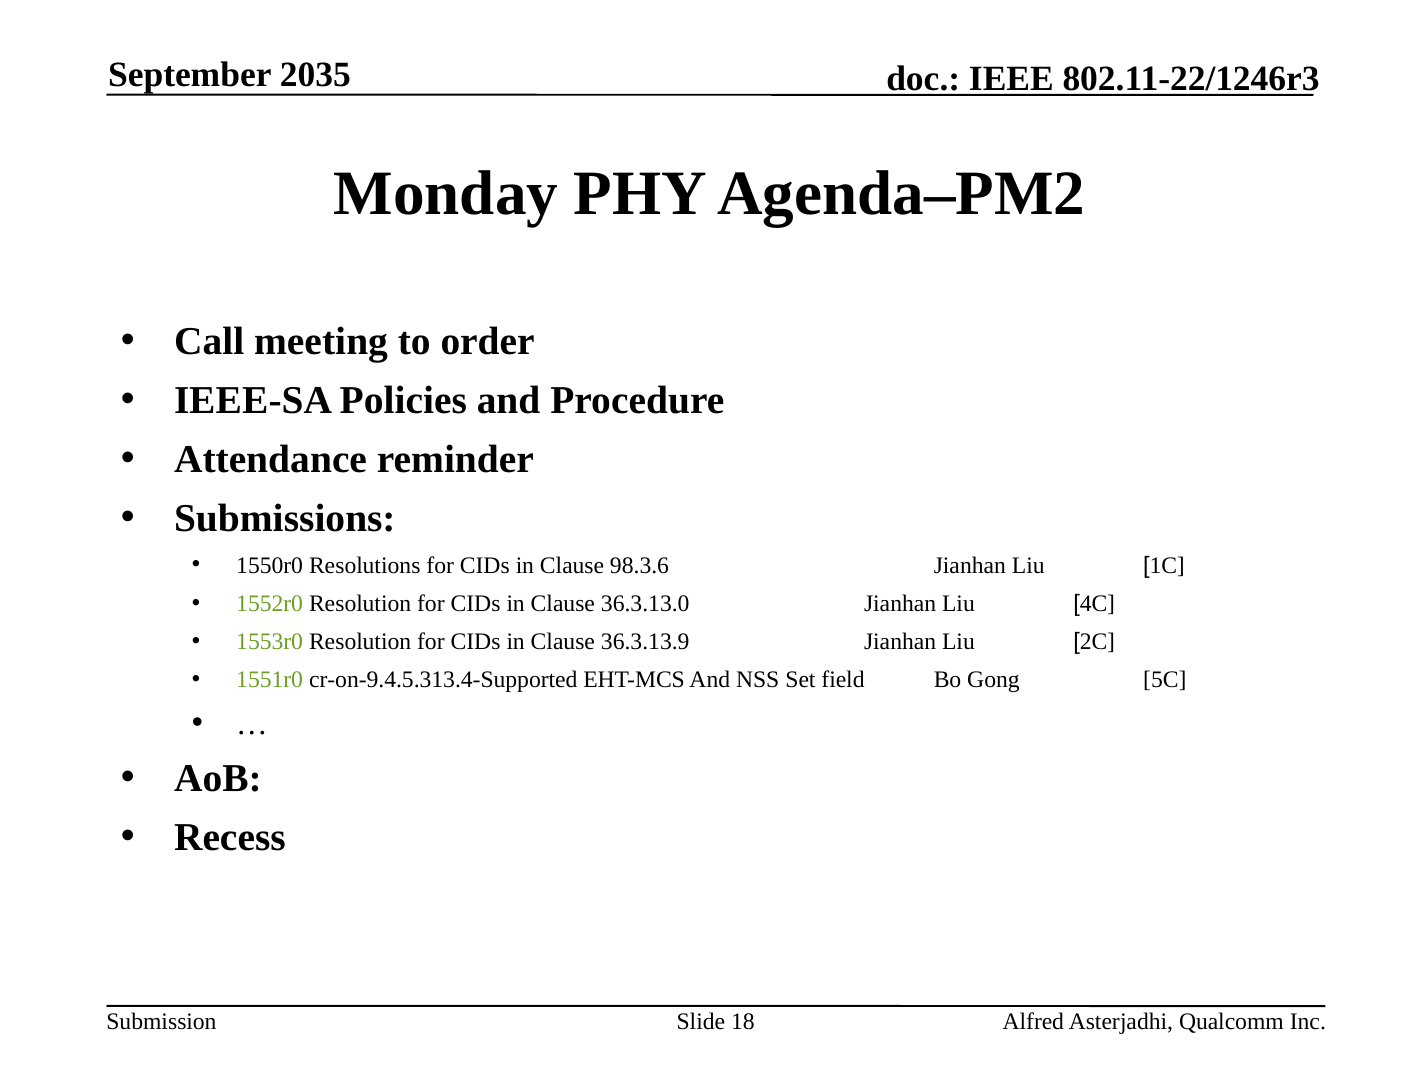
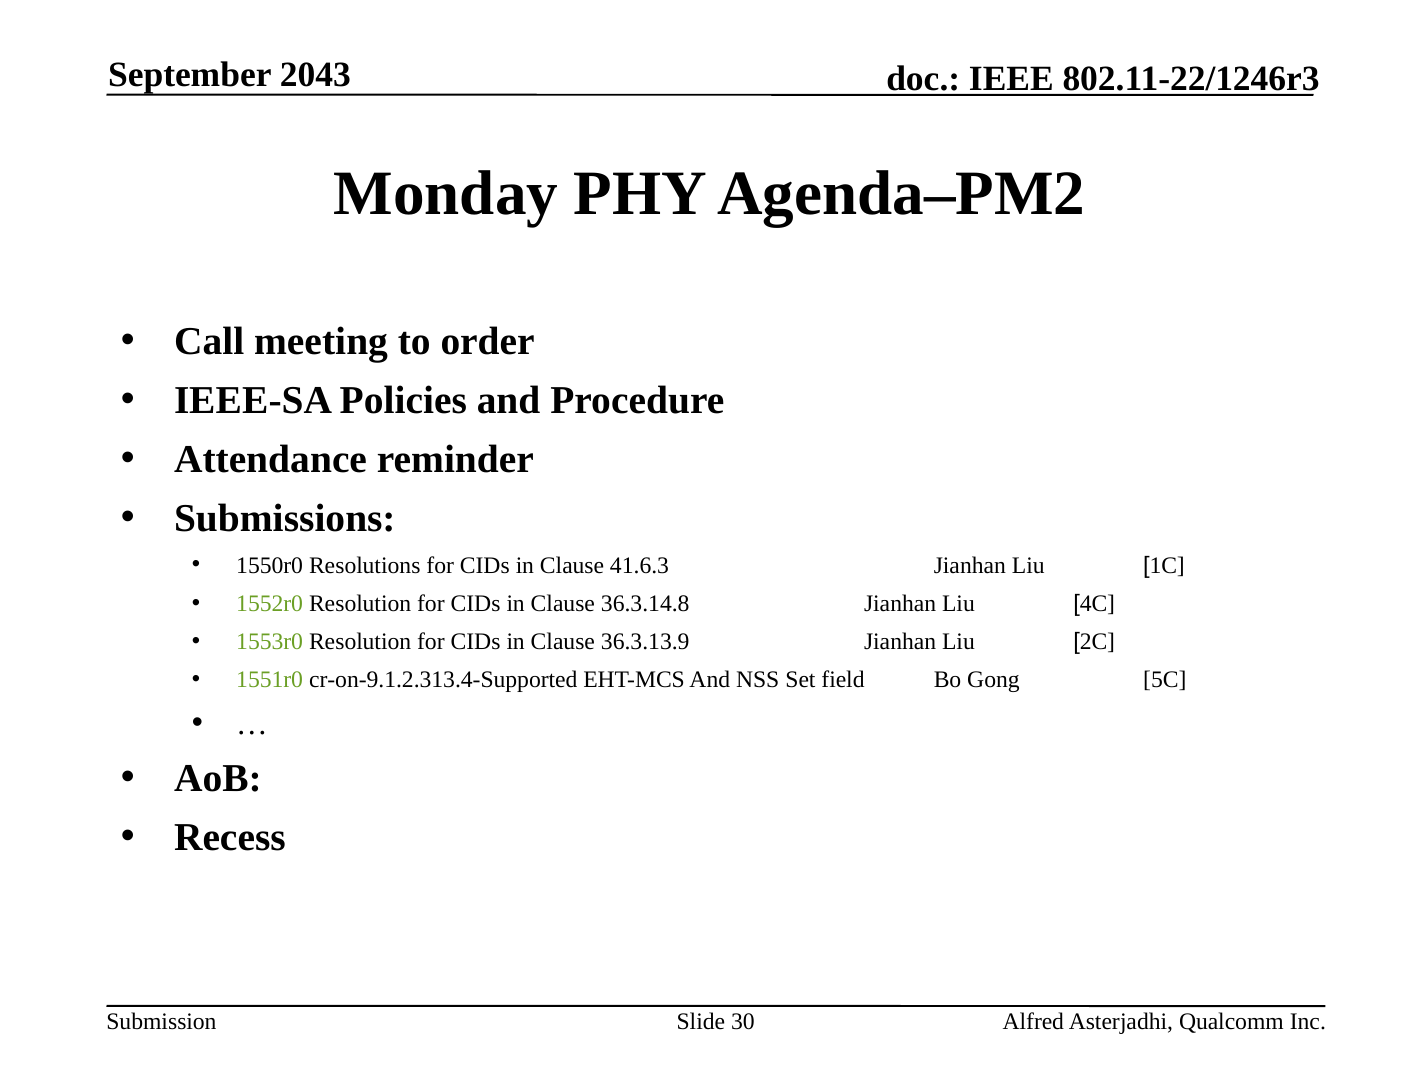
2035: 2035 -> 2043 (315, 75)
98.3.6: 98.3.6 -> 41.6.3 (640, 565)
36.3.13.0: 36.3.13.0 -> 36.3.14.8 (645, 604)
cr-on-9.4.5.313.4-Supported: cr-on-9.4.5.313.4-Supported -> cr-on-9.1.2.313.4-Supported (443, 680)
18: 18 -> 30 (743, 1021)
